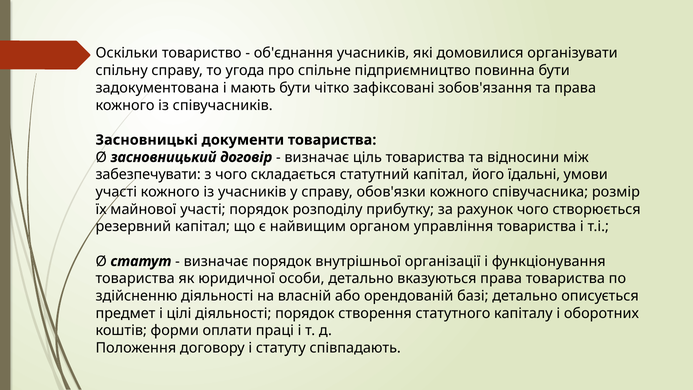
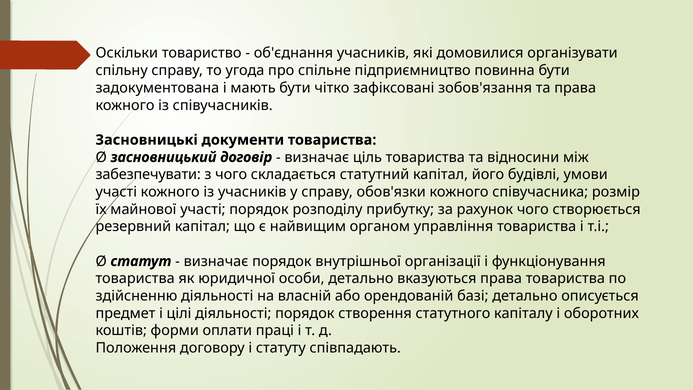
їдальні: їдальні -> будівлі (534, 175)
